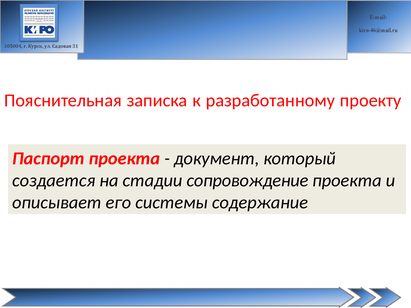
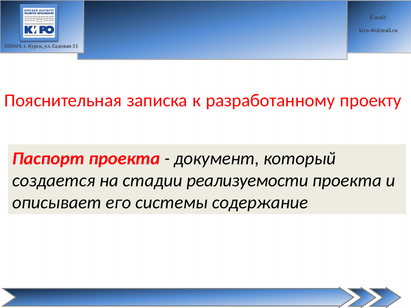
сопровождение: сопровождение -> реализуемости (247, 181)
